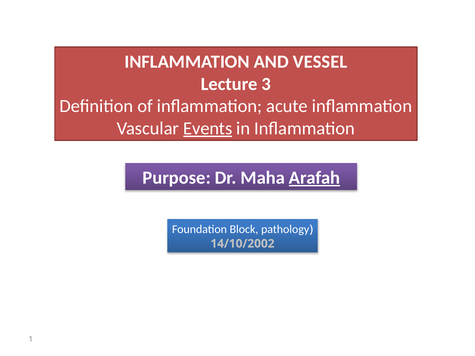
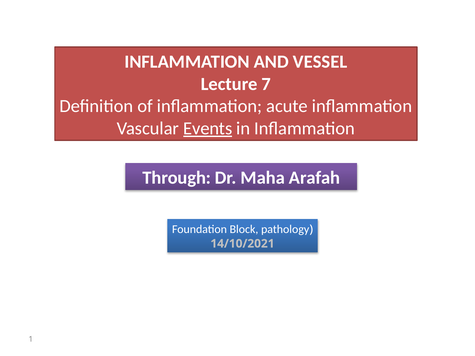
3: 3 -> 7 (266, 84)
Purpose: Purpose -> Through (177, 178)
Arafah underline: present -> none (315, 178)
14/10/2002: 14/10/2002 -> 14/10/2021 (242, 244)
